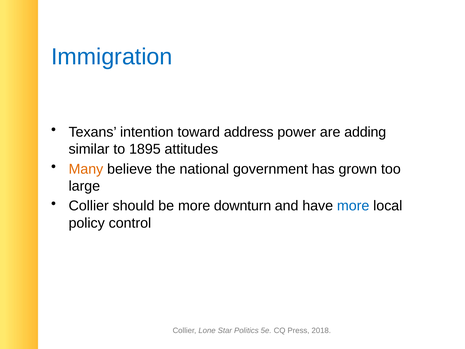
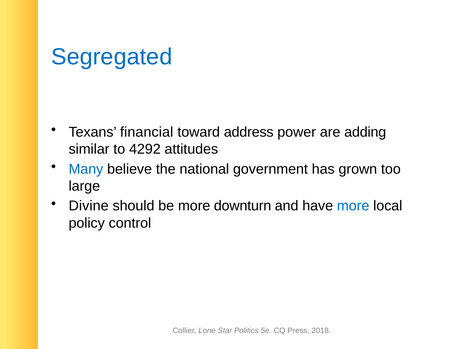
Immigration: Immigration -> Segregated (112, 57)
intention: intention -> financial (147, 132)
1895: 1895 -> 4292 (145, 149)
Many colour: orange -> blue (86, 169)
Collier: Collier -> Divine (89, 206)
